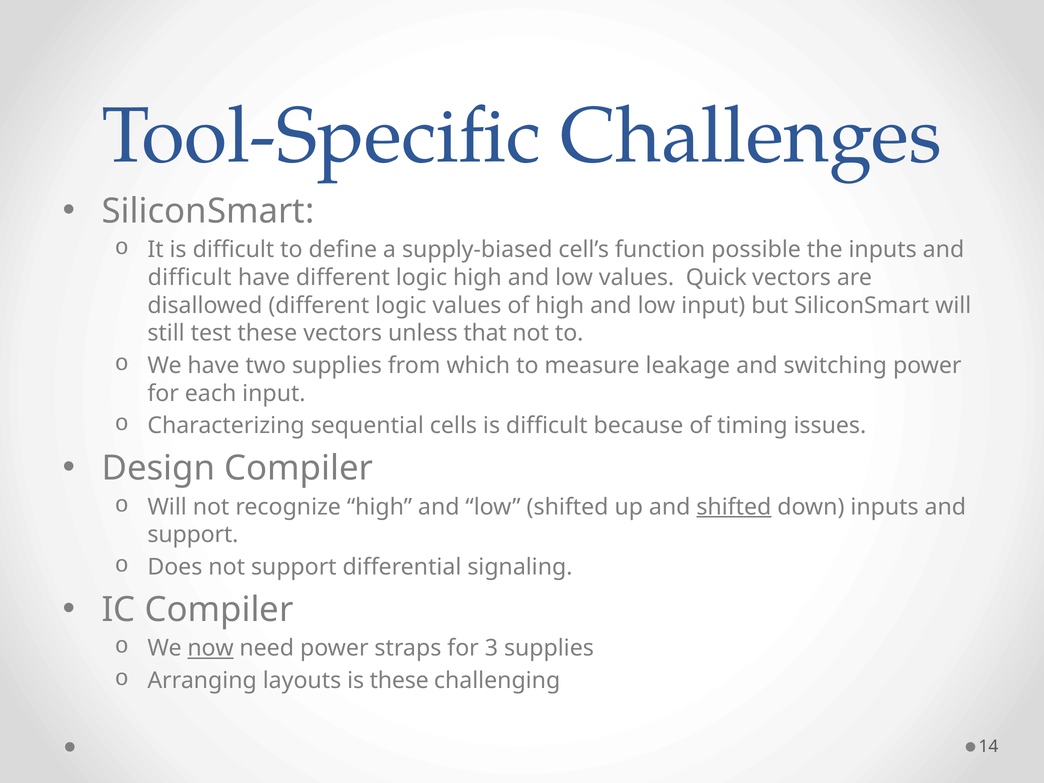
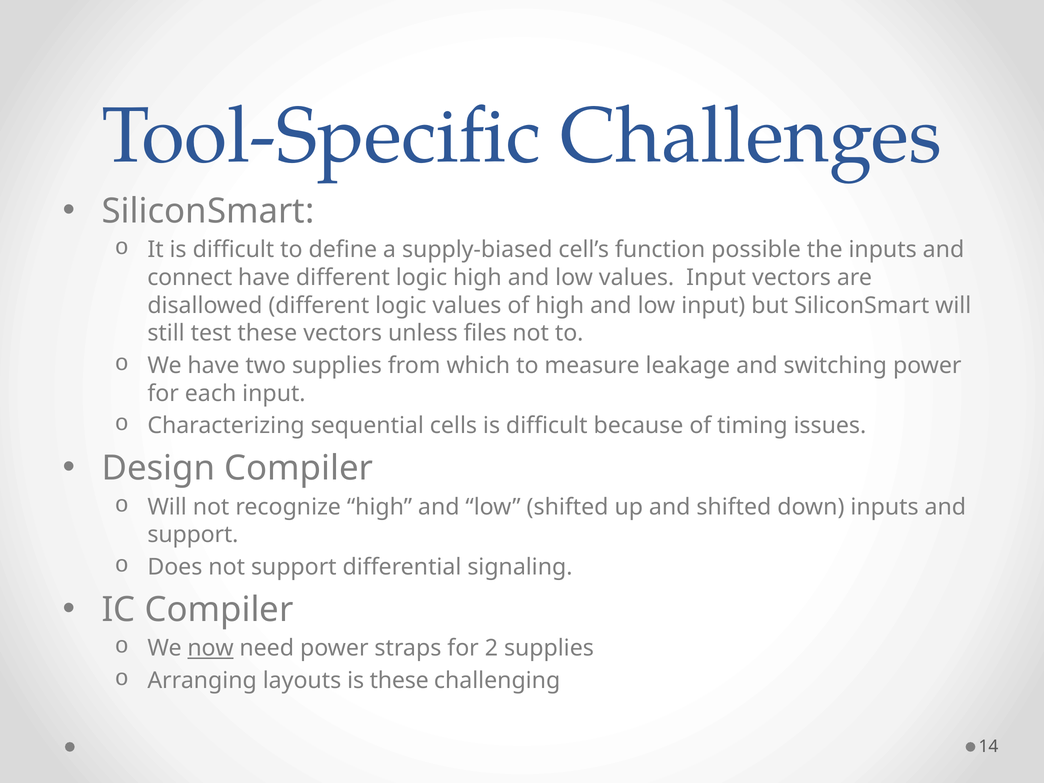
difficult: difficult -> connect (190, 278)
values Quick: Quick -> Input (716, 278)
that: that -> files (485, 333)
shifted underline: present -> none (734, 507)
3: 3 -> 2 (491, 648)
